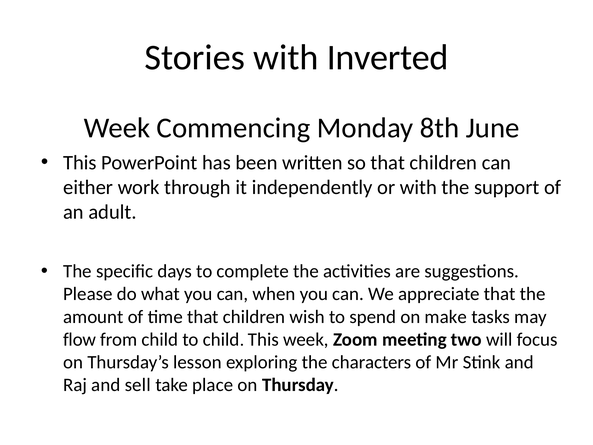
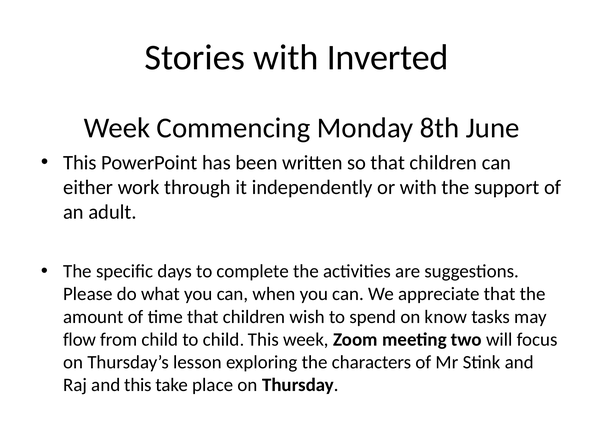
make: make -> know (446, 317)
and sell: sell -> this (138, 385)
